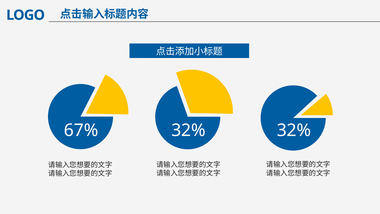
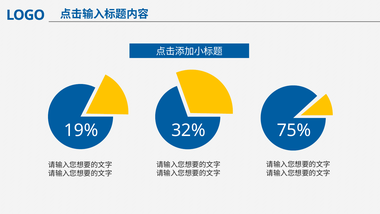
67%: 67% -> 19% (81, 130)
32% 32%: 32% -> 75% (294, 130)
